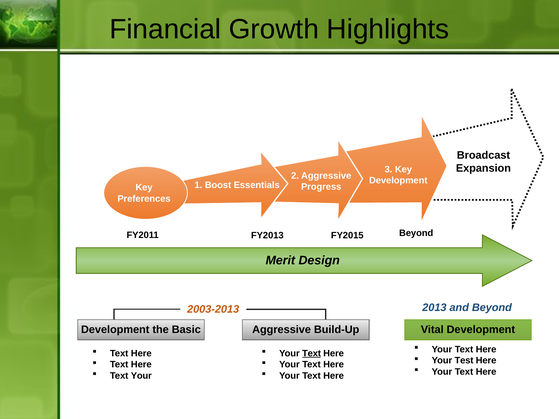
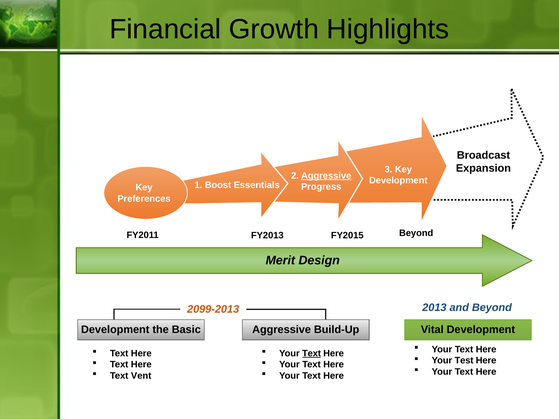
Aggressive underline: none -> present (326, 176)
2003-2013: 2003-2013 -> 2099-2013 (213, 309)
Text Your: Your -> Vent (141, 376)
